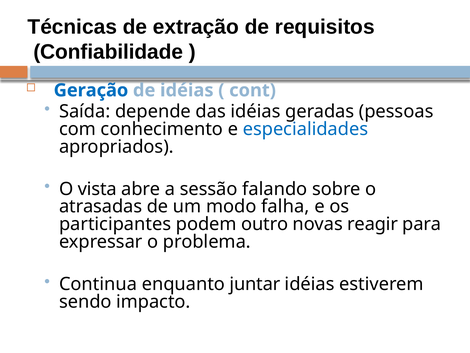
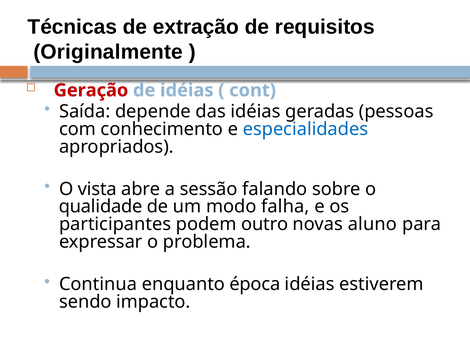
Confiabilidade: Confiabilidade -> Originalmente (108, 52)
Geração colour: blue -> red (91, 90)
atrasadas: atrasadas -> qualidade (101, 206)
reagir: reagir -> aluno (372, 224)
juntar: juntar -> época (255, 284)
